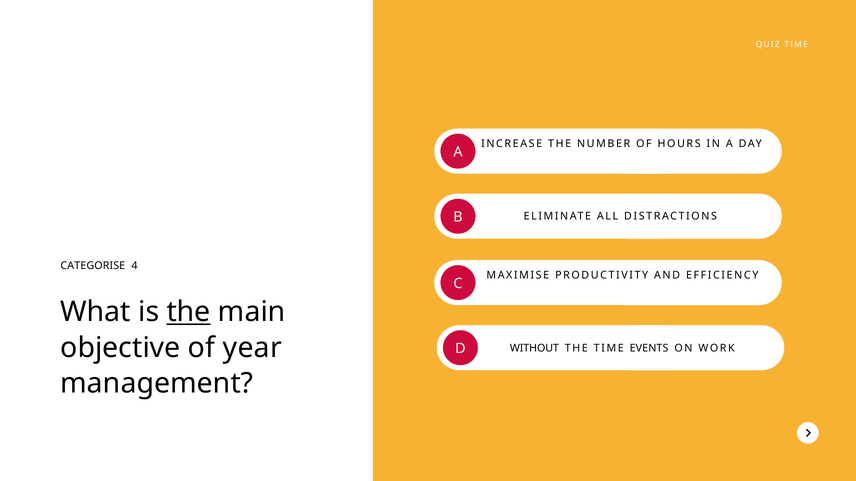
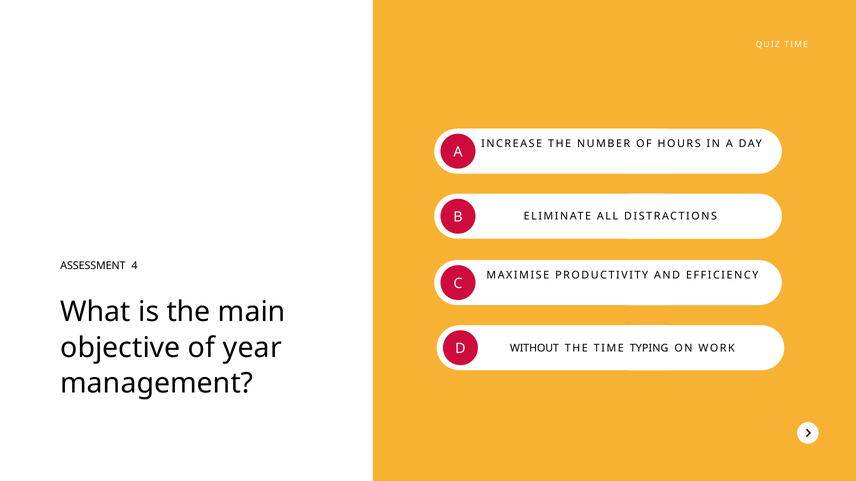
CATEGORISE: CATEGORISE -> ASSESSMENT (93, 266)
the underline: present -> none (189, 312)
EVENTS: EVENTS -> TYPING (649, 348)
